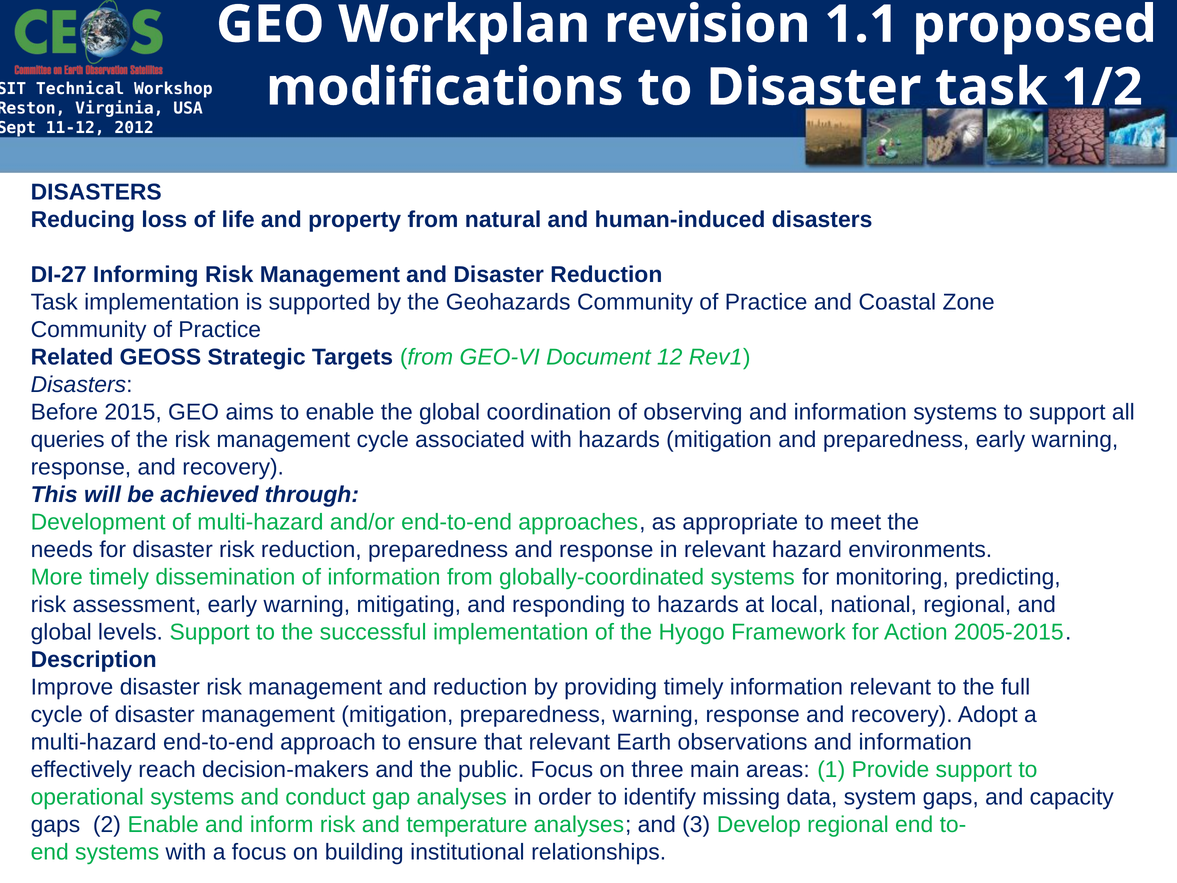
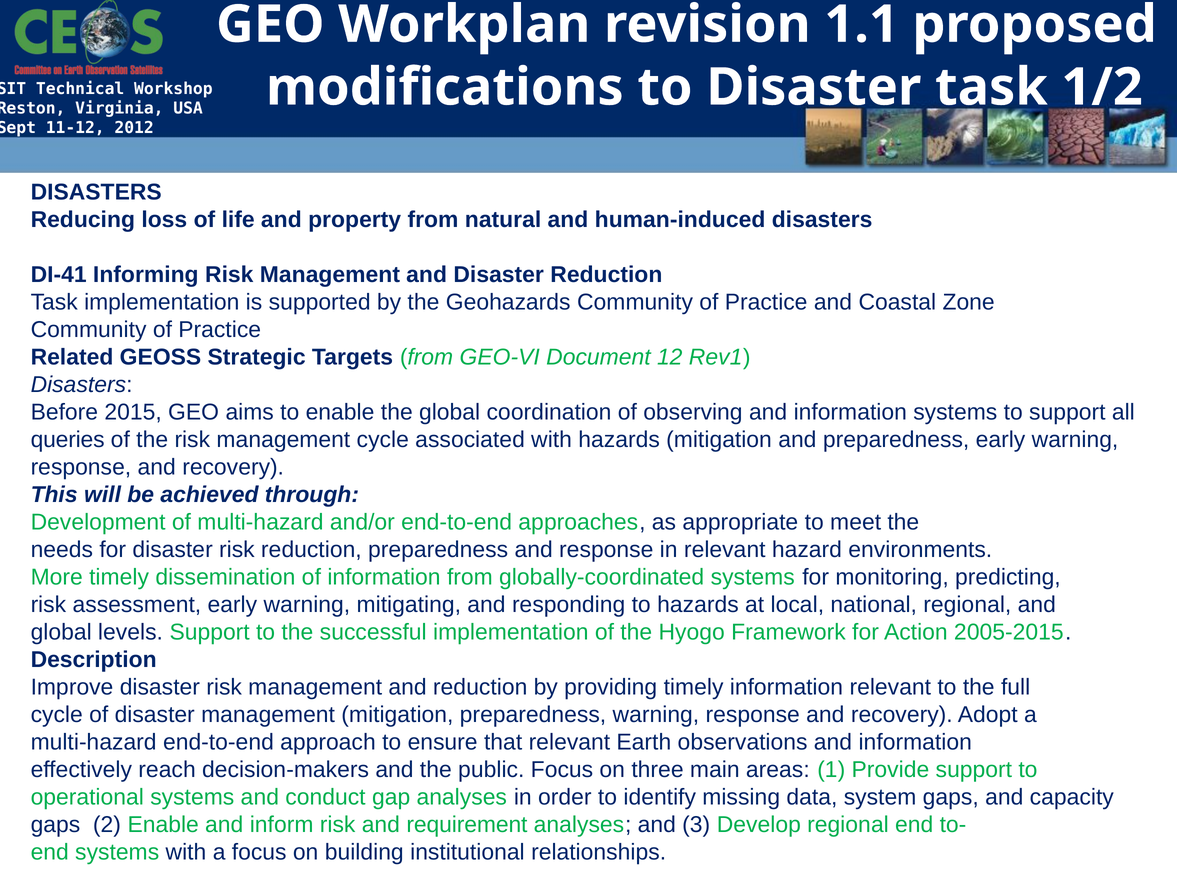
DI-27: DI-27 -> DI-41 (59, 275)
temperature: temperature -> requirement (467, 824)
